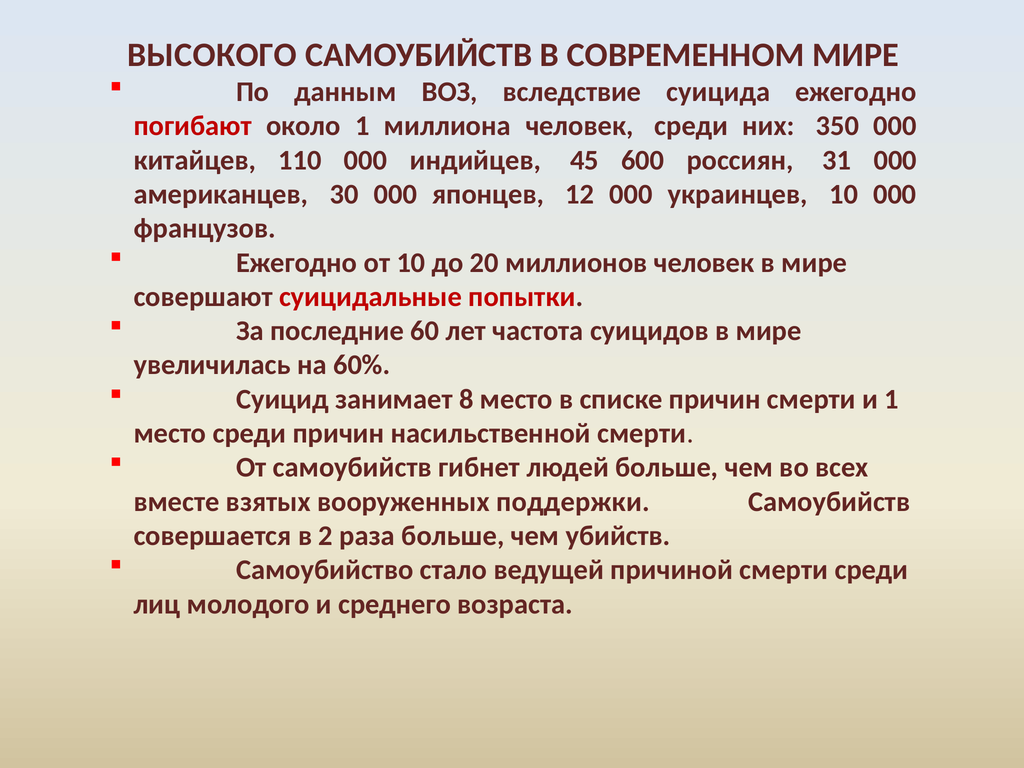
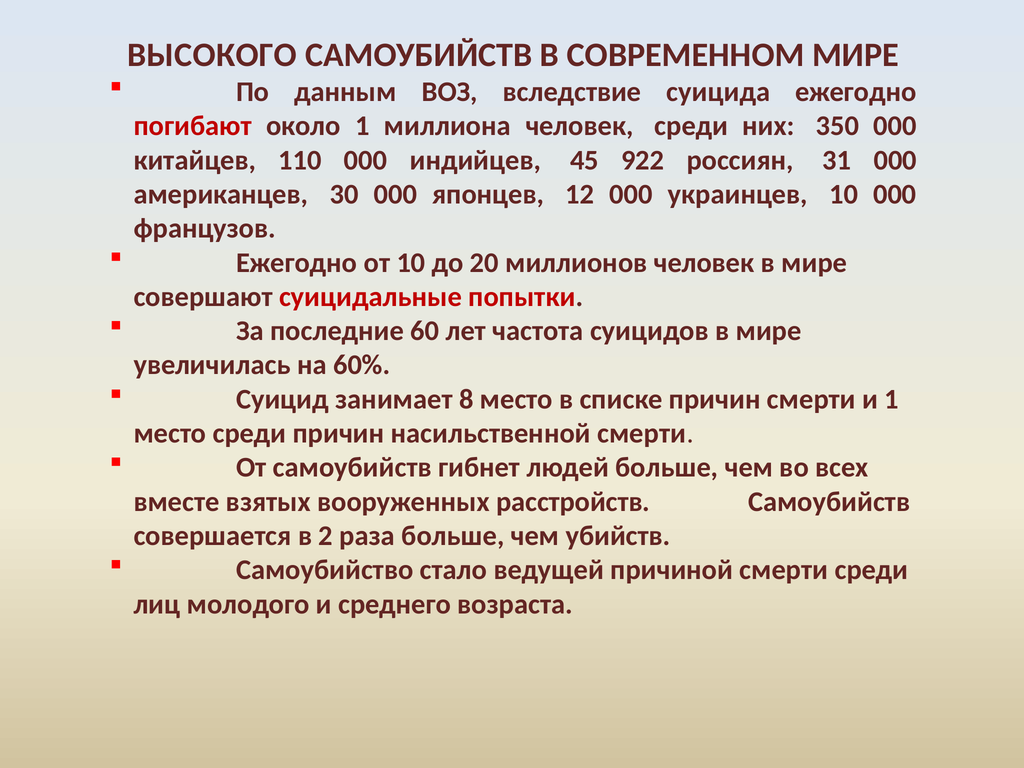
600: 600 -> 922 (643, 160)
поддержки: поддержки -> расстройств (573, 502)
